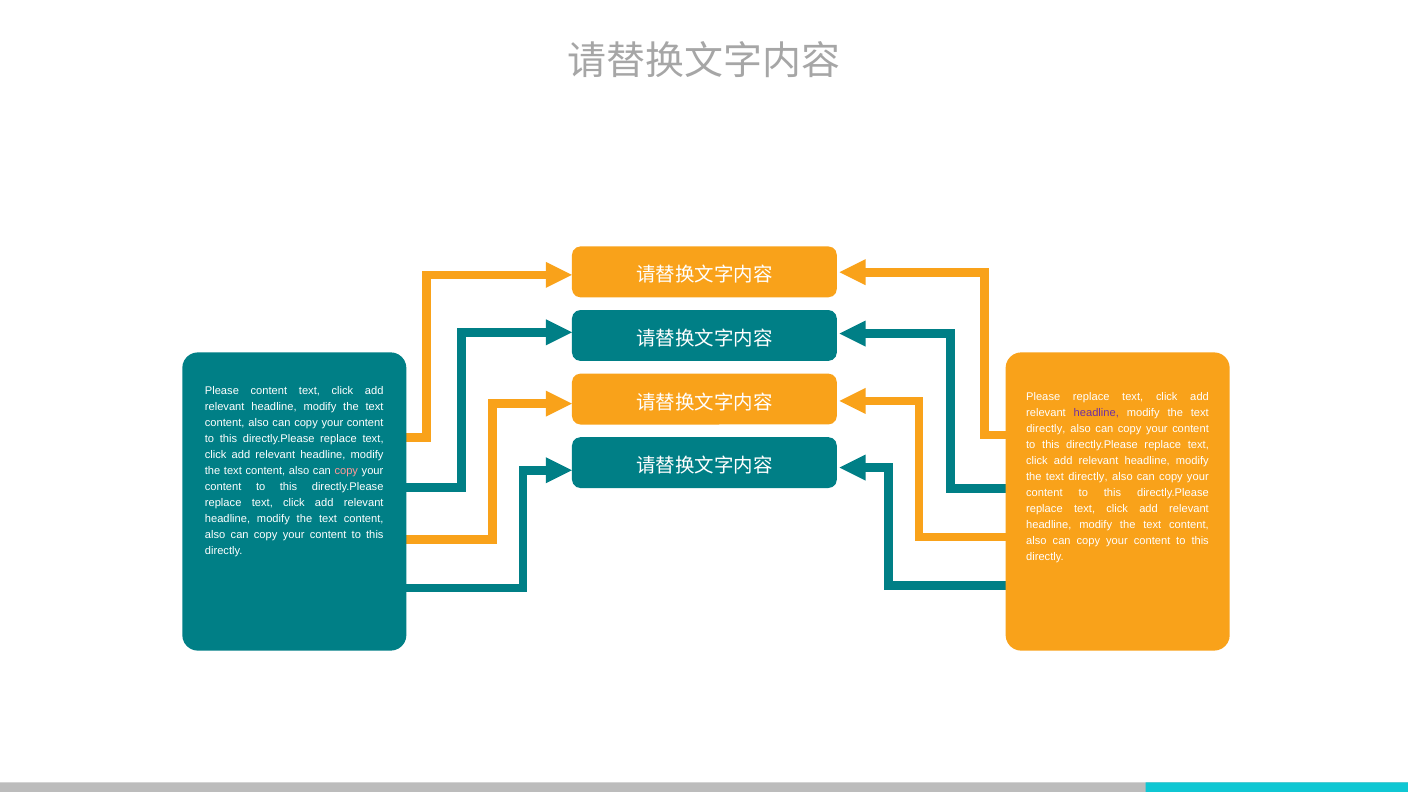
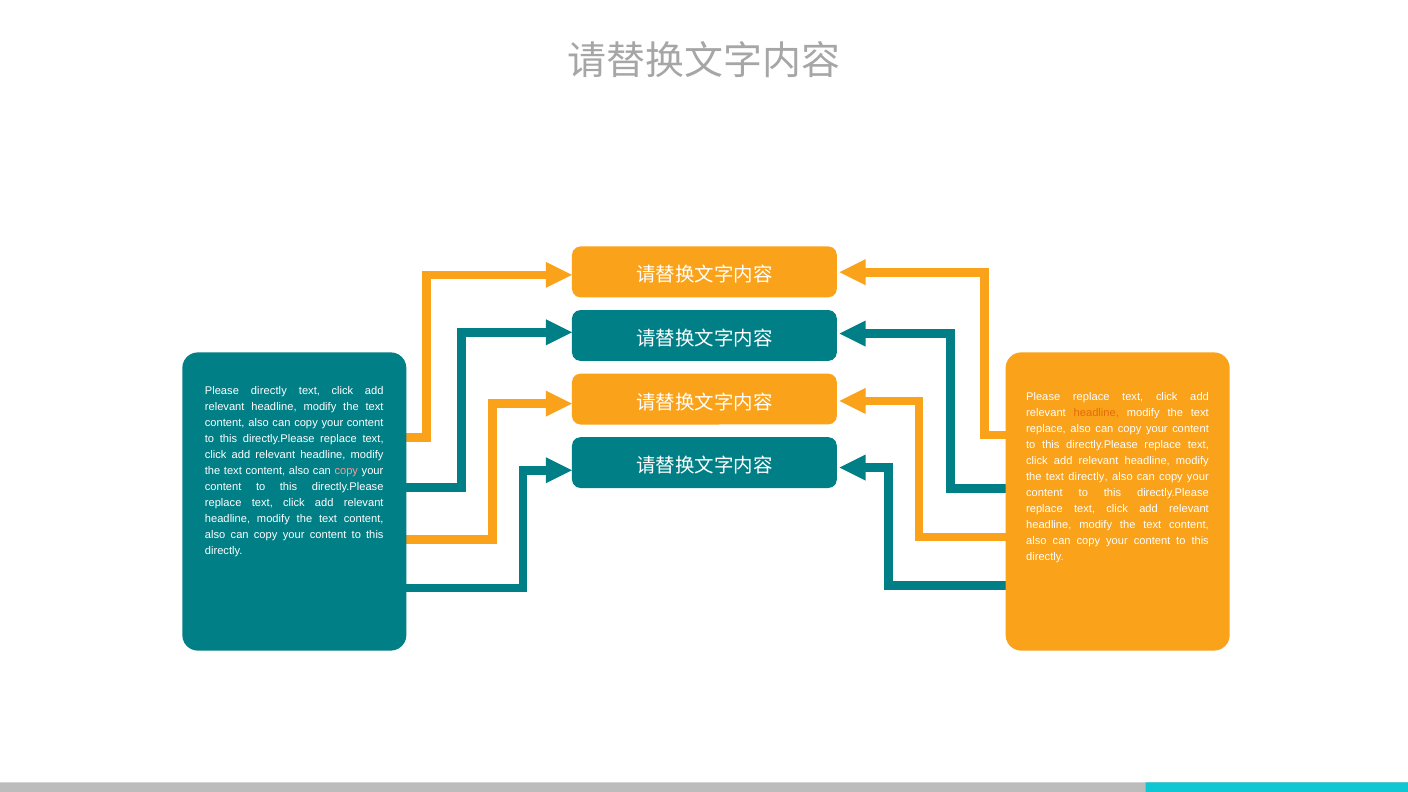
Please content: content -> directly (269, 391)
headline colour: purple -> orange (1096, 413)
directly: directly -> replace (1046, 429)
